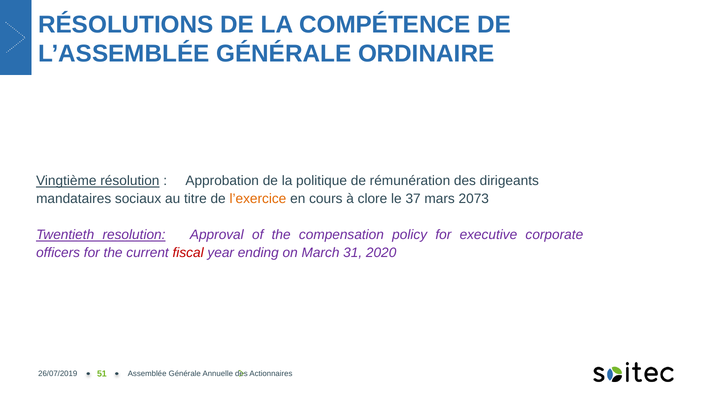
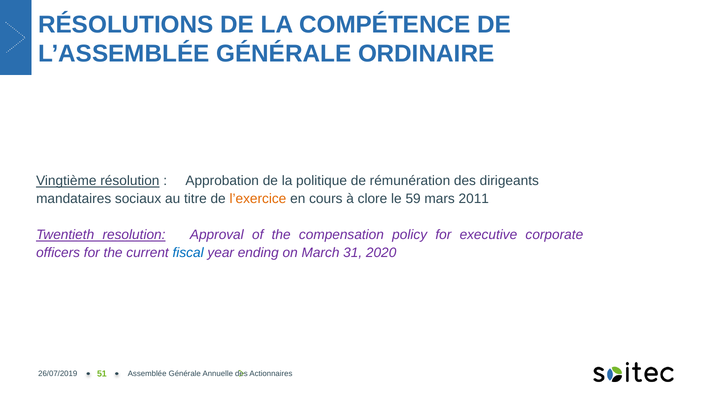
37: 37 -> 59 (413, 199)
2073: 2073 -> 2011 (474, 199)
fiscal colour: red -> blue (188, 253)
